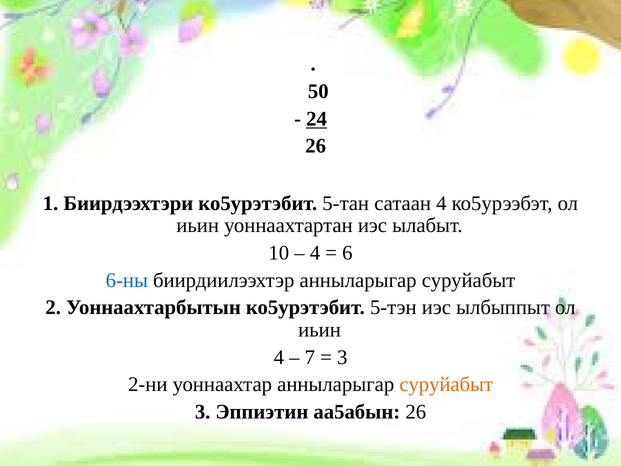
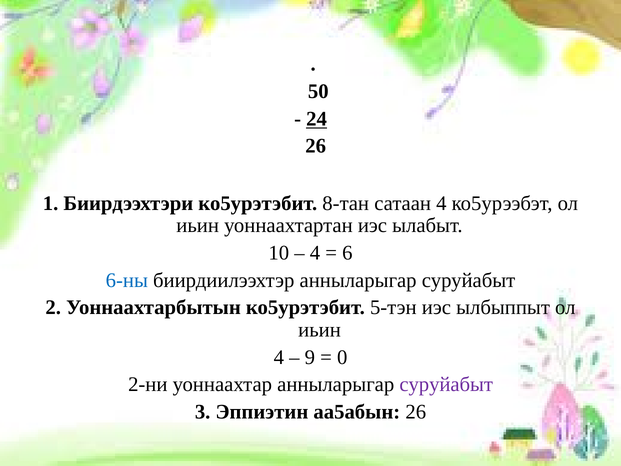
5-тан: 5-тан -> 8-тан (346, 203)
7: 7 -> 9 (310, 357)
3: 3 -> 0 (342, 357)
суруйабыт colour: orange -> purple (446, 384)
